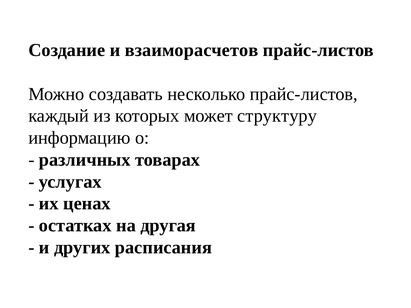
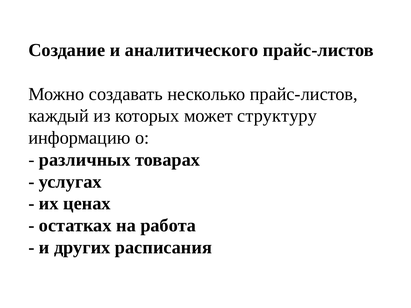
взаиморасчетов: взаиморасчетов -> аналитического (192, 50)
другая: другая -> работа (168, 226)
